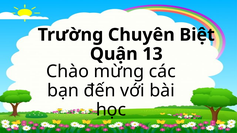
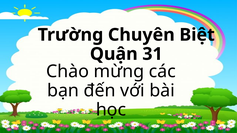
13: 13 -> 31 (152, 54)
